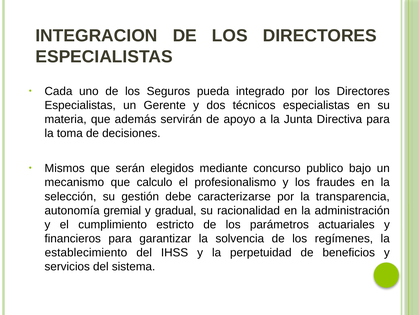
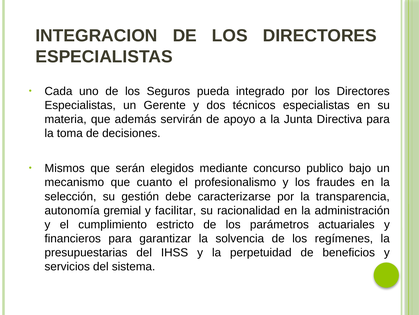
calculo: calculo -> cuanto (154, 182)
gradual: gradual -> facilitar (176, 210)
establecimiento: establecimiento -> presupuestarias (86, 252)
